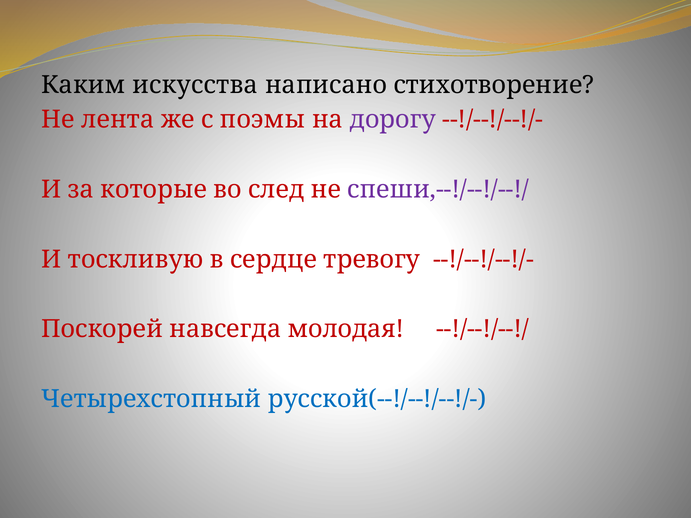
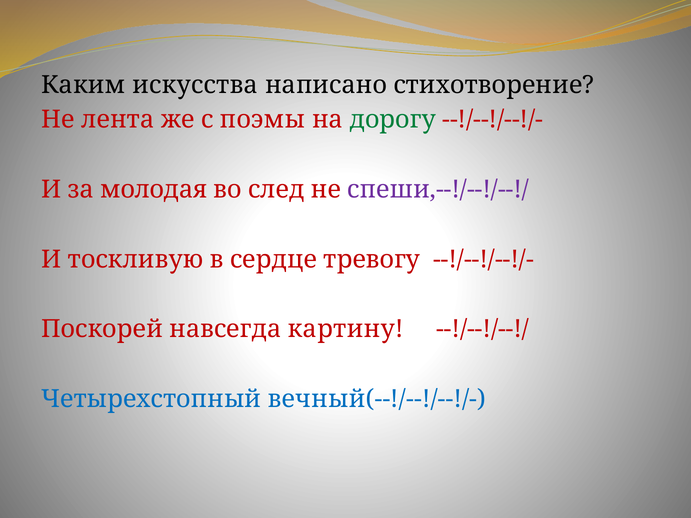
дорогу colour: purple -> green (393, 120)
которые: которые -> молодая (154, 190)
молодая: молодая -> картину (346, 329)
русской(--!/--!/--!/-: русской(--!/--!/--!/- -> вечный(--!/--!/--!/- (377, 399)
